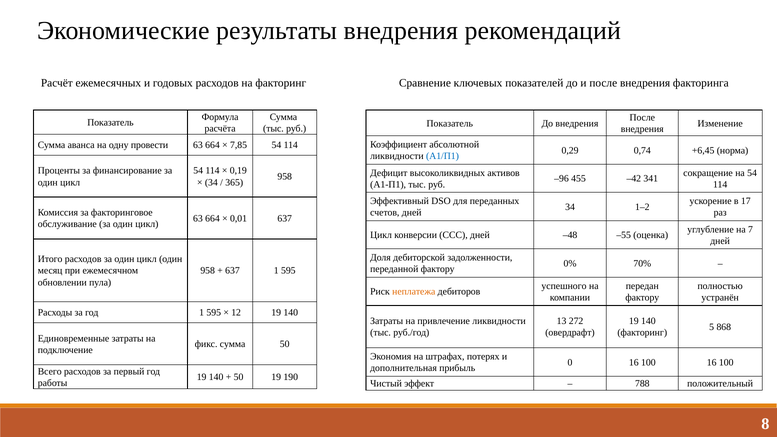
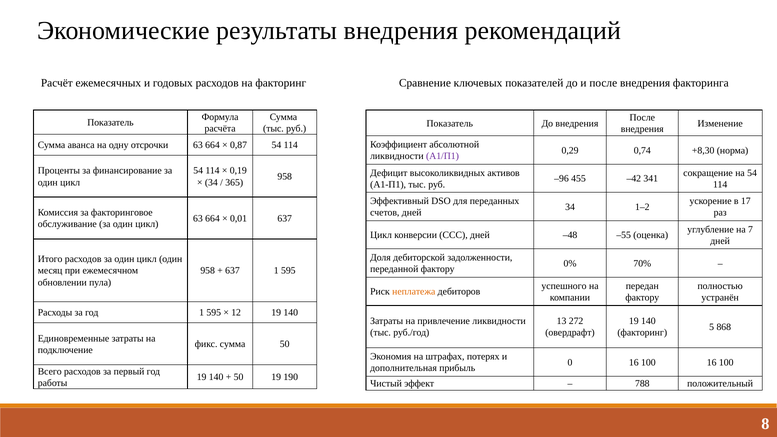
провести: провести -> отсрочки (150, 145)
7,85: 7,85 -> 0,87 (239, 145)
+6,45: +6,45 -> +8,30 (703, 150)
А1/П1 colour: blue -> purple (442, 156)
